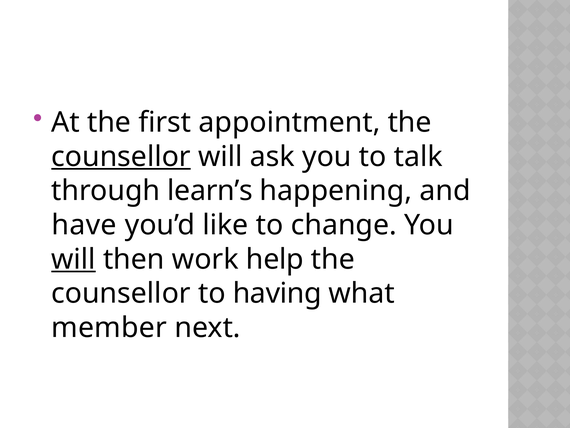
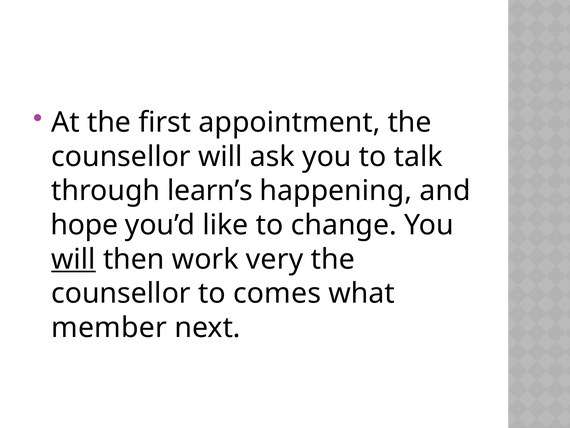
counsellor underline: present -> none (121, 156)
have: have -> hope (84, 225)
help: help -> very (275, 259)
having: having -> comes (277, 293)
